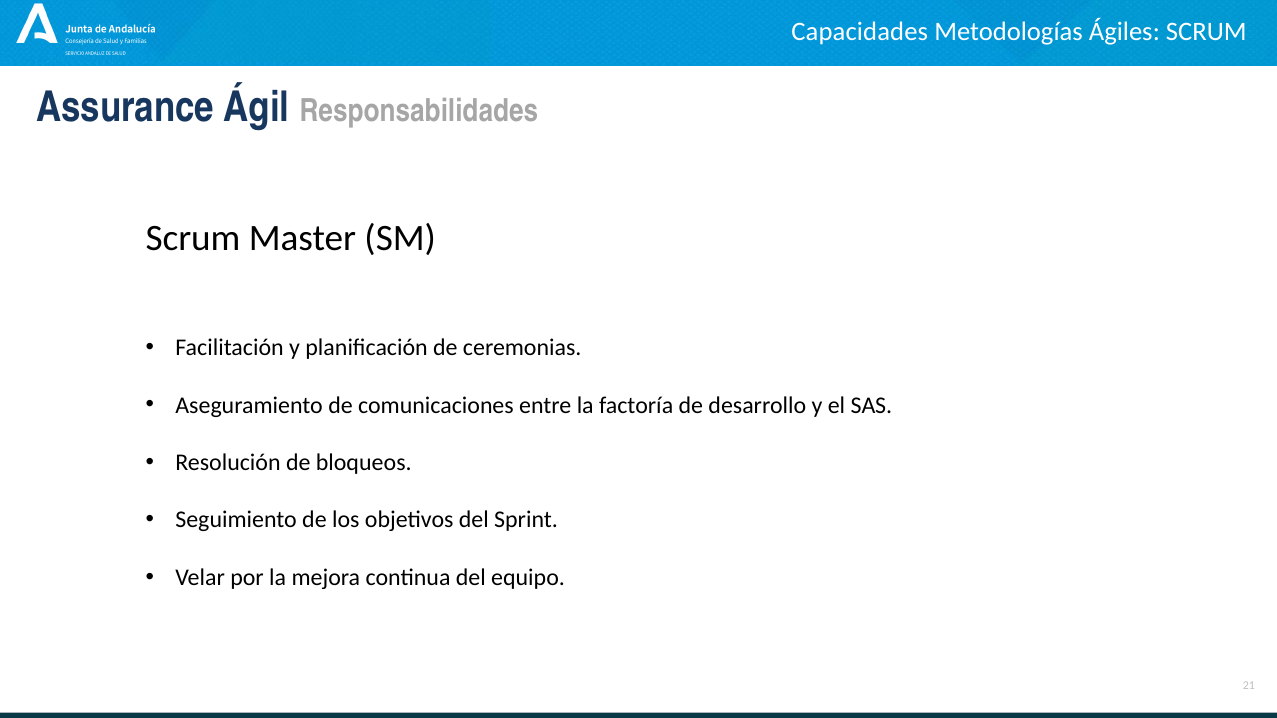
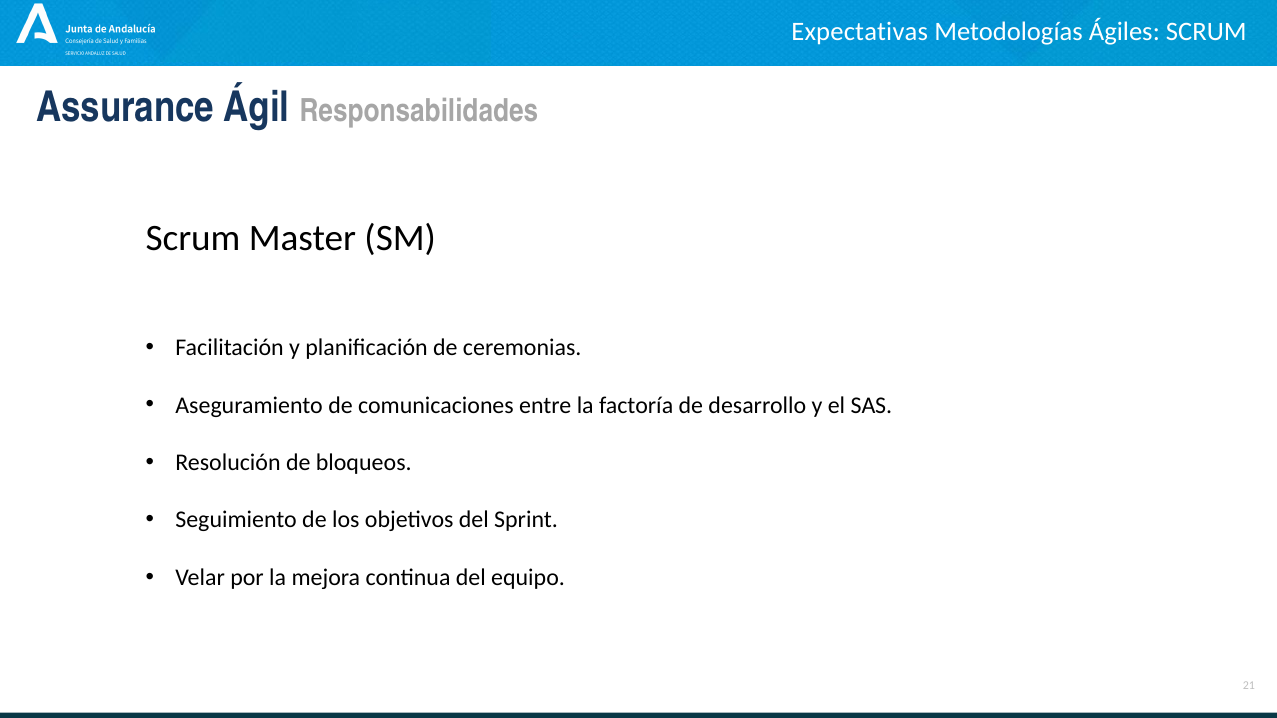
Capacidades: Capacidades -> Expectativas (860, 32)
